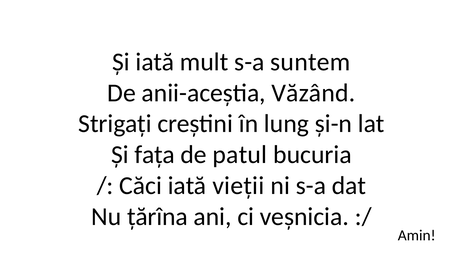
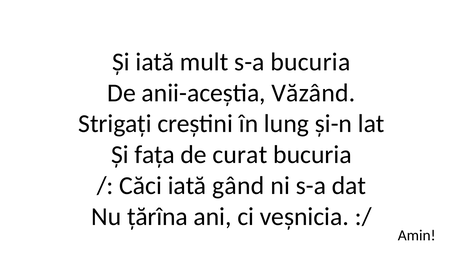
s-a suntem: suntem -> bucuria (310, 62)
patul: patul -> curat (240, 154)
vieții: vieții -> gând (238, 185)
